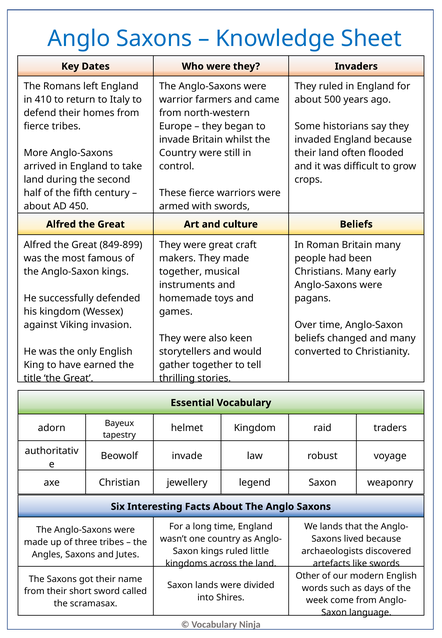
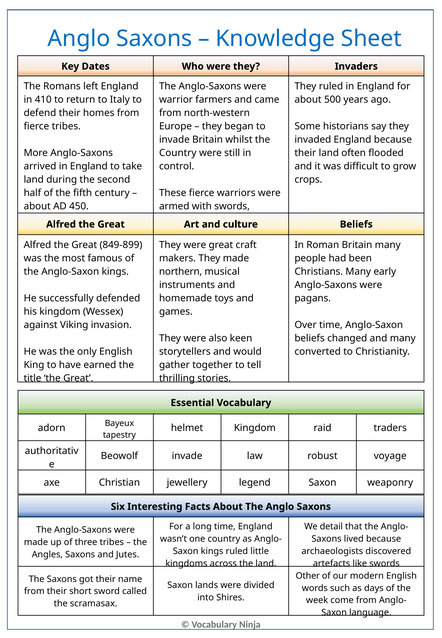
together: together -> northern (181, 272)
We lands: lands -> detail (331, 527)
